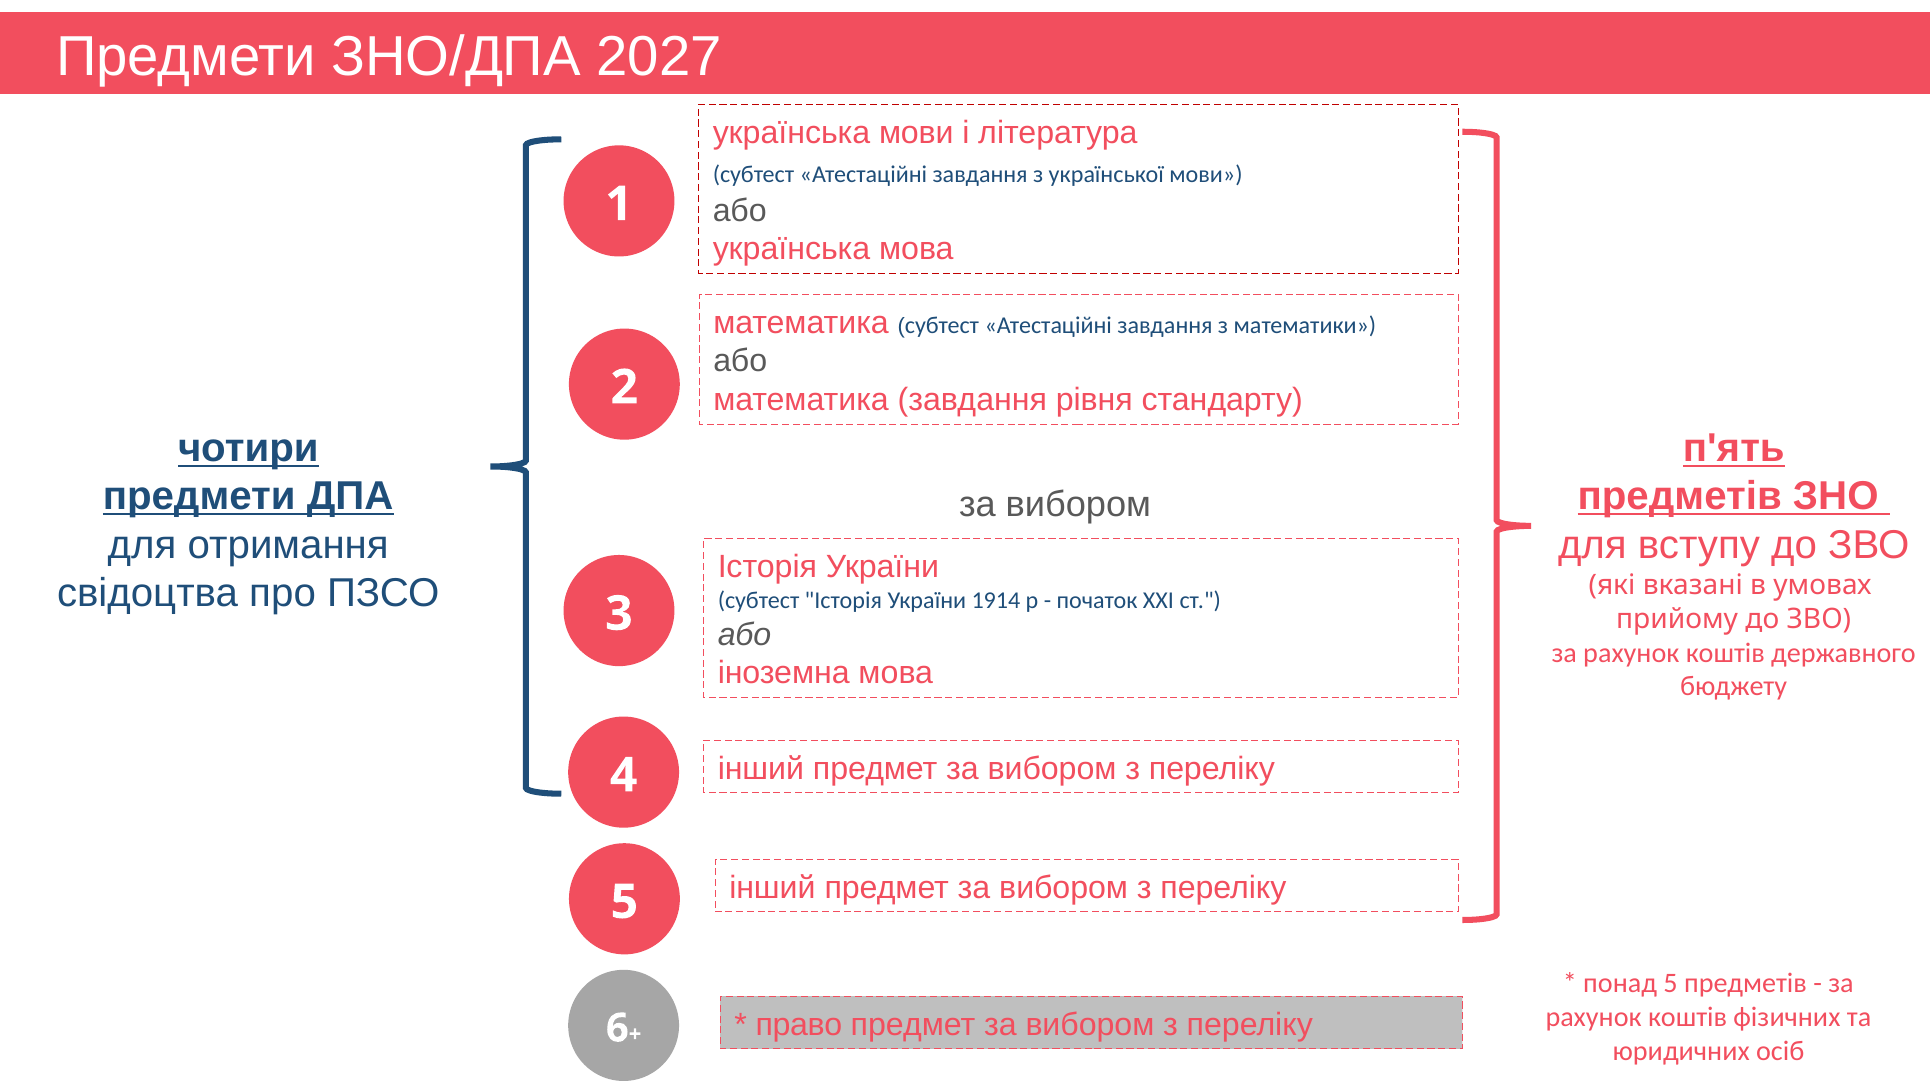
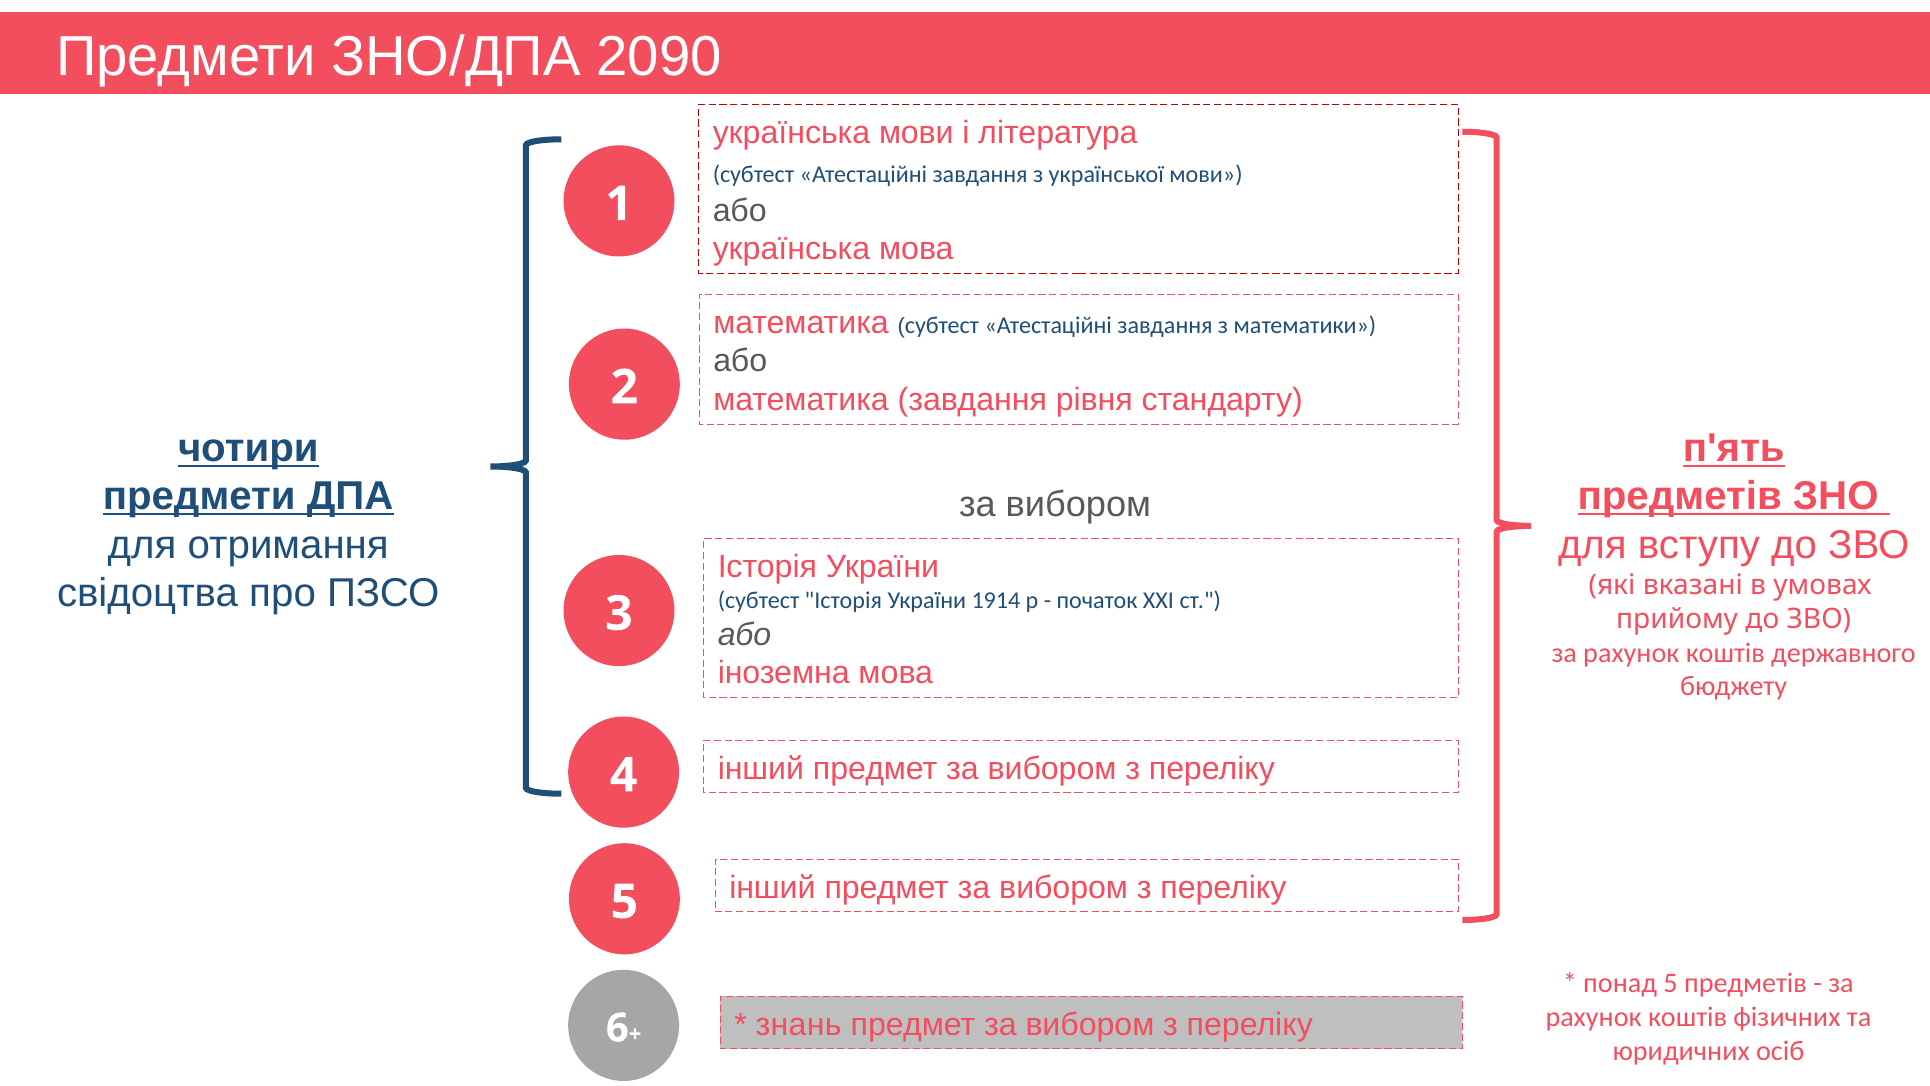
2027: 2027 -> 2090 (659, 57)
право: право -> знань (799, 1024)
